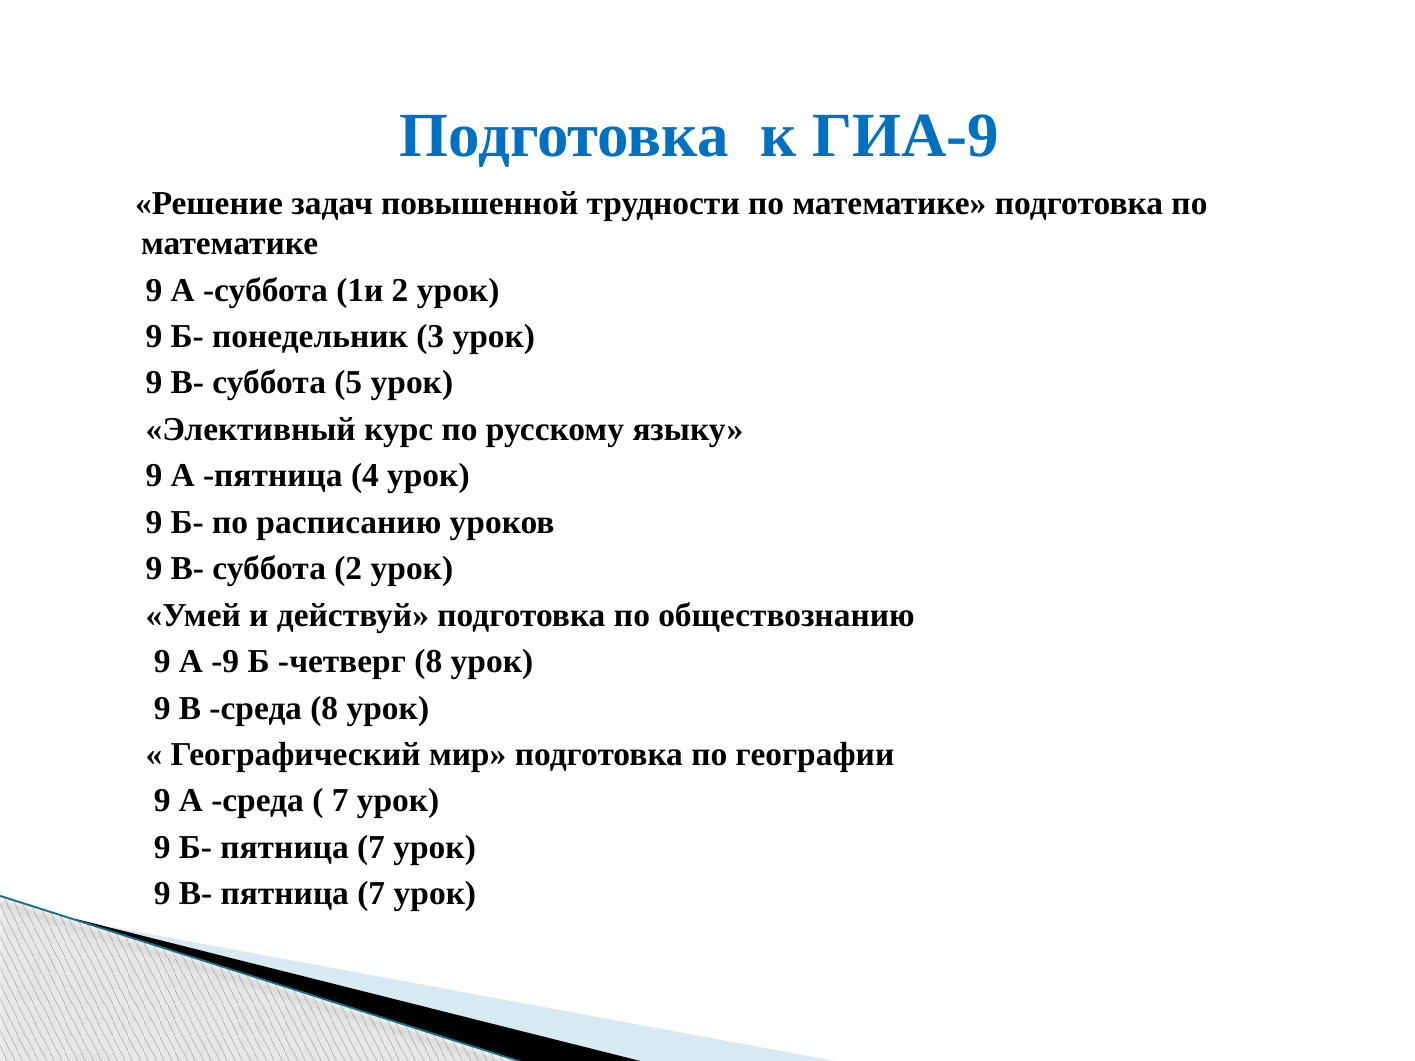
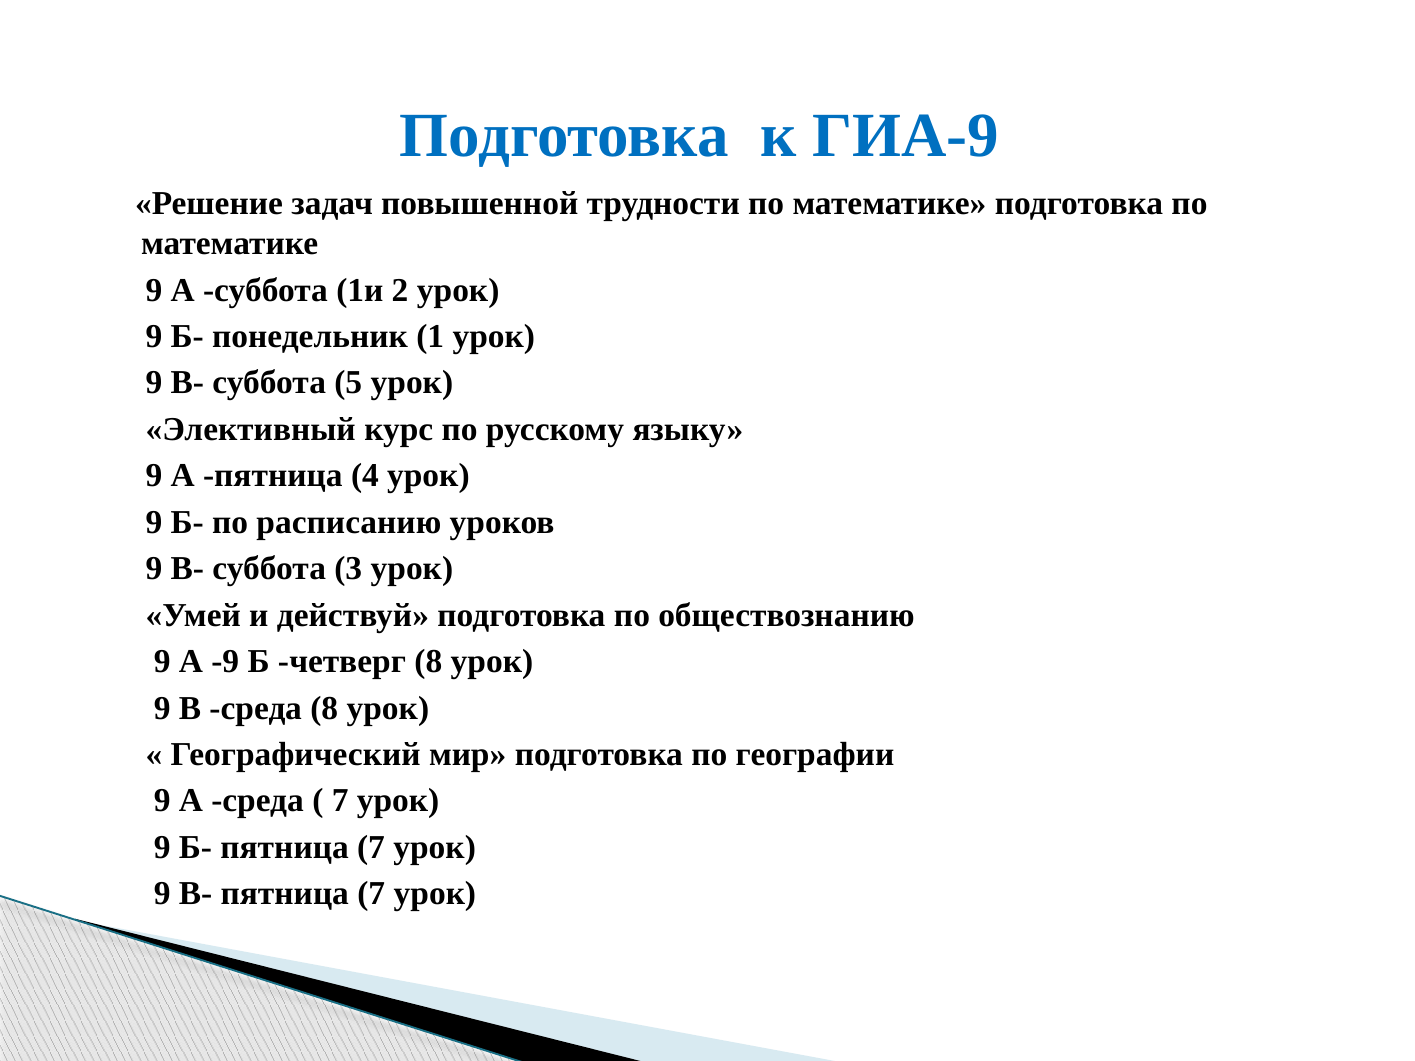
3: 3 -> 1 (430, 337)
суббота 2: 2 -> 3 (348, 569)
